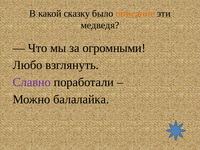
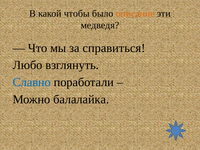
сказку: сказку -> чтобы (77, 14)
огромными: огромными -> справиться (114, 48)
Славно colour: purple -> blue (32, 82)
